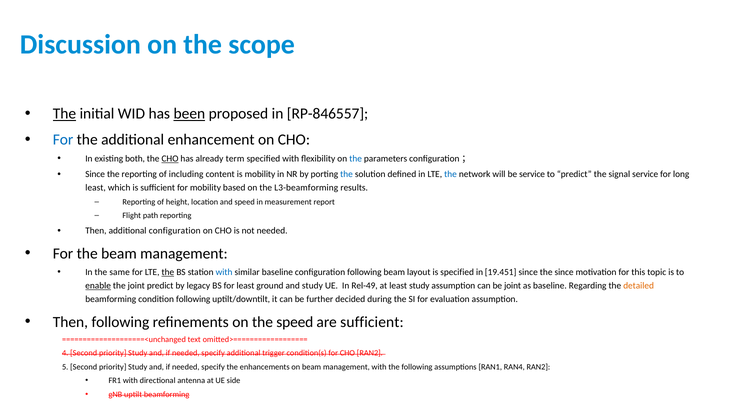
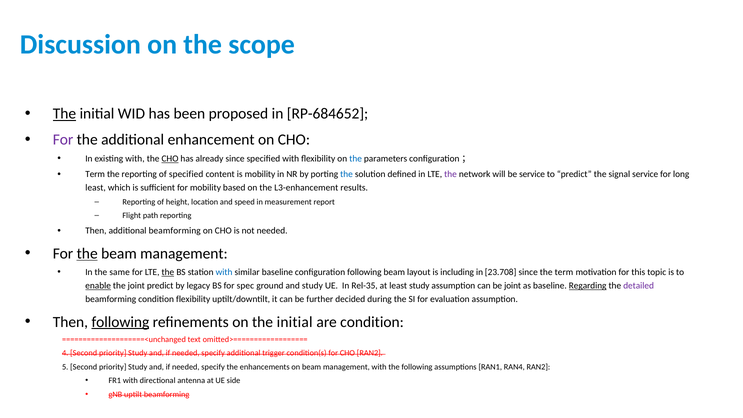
been underline: present -> none (189, 114)
RP-846557: RP-846557 -> RP-684652 (328, 114)
For colour: blue -> purple (63, 140)
existing both: both -> with (135, 159)
already term: term -> since (235, 159)
Since: Since -> Term (95, 174)
of including: including -> specified (186, 174)
the colour: blue -> purple (450, 174)
L3-beamforming: L3-beamforming -> L3-enhancement (306, 188)
additional configuration: configuration -> beamforming (175, 231)
the underline: none -> present (87, 254)
is specified: specified -> including (457, 272)
19.451: 19.451 -> 23.708 (501, 272)
the since: since -> term (564, 272)
for least: least -> spec (245, 286)
Rel-49: Rel-49 -> Rel-35 (365, 286)
Regarding underline: none -> present (588, 286)
detailed colour: orange -> purple (639, 286)
condition following: following -> flexibility (193, 299)
following underline: none -> present (120, 322)
on the speed: speed -> initial (295, 322)
are sufficient: sufficient -> condition (372, 322)
